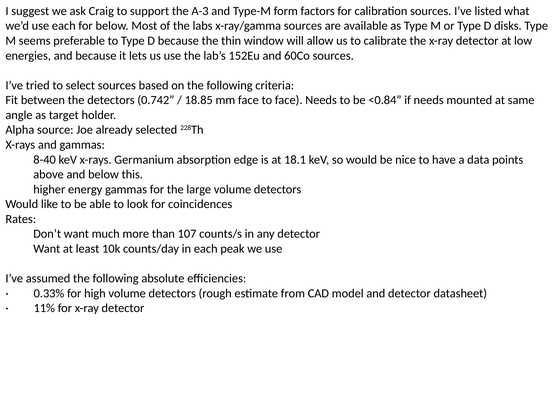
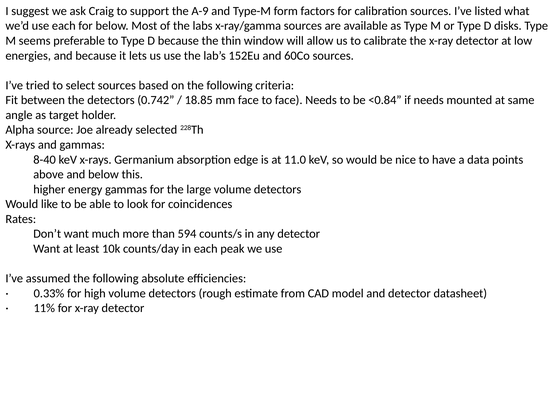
A-3: A-3 -> A-9 (200, 11)
18.1: 18.1 -> 11.0 (295, 159)
107: 107 -> 594 (187, 234)
